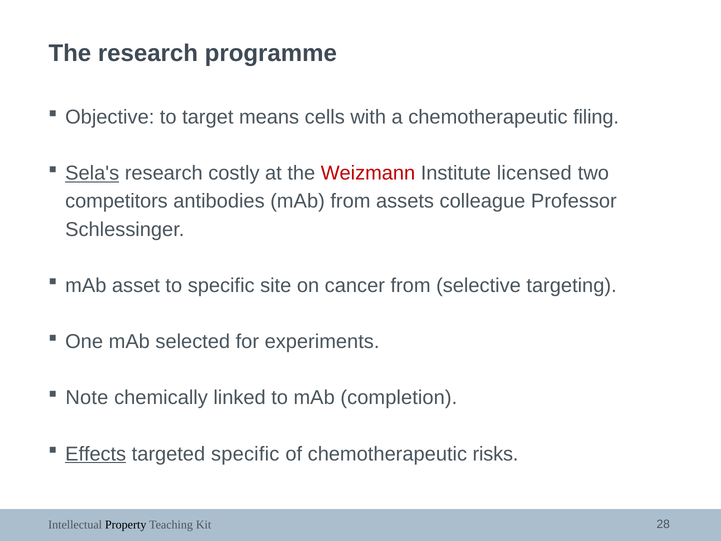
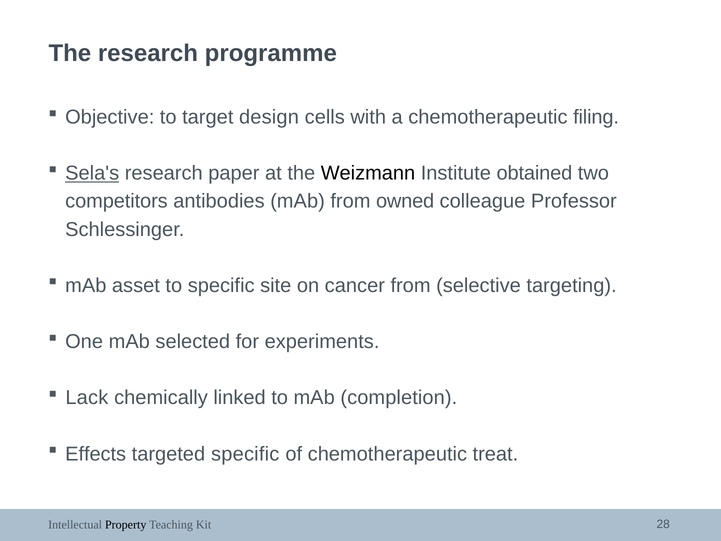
means: means -> design (269, 117)
costly: costly -> paper (234, 173)
Weizmann colour: red -> black (368, 173)
licensed: licensed -> obtained (534, 173)
assets: assets -> owned (405, 201)
Note: Note -> Lack (87, 398)
Effects underline: present -> none (96, 454)
risks: risks -> treat (495, 454)
